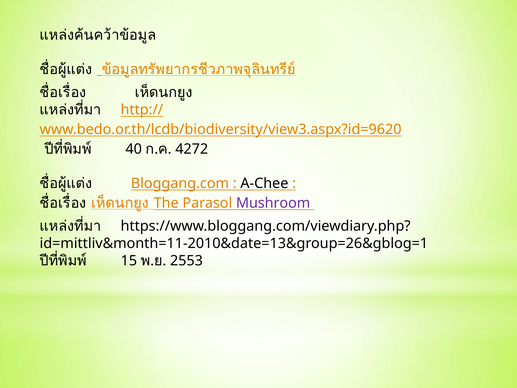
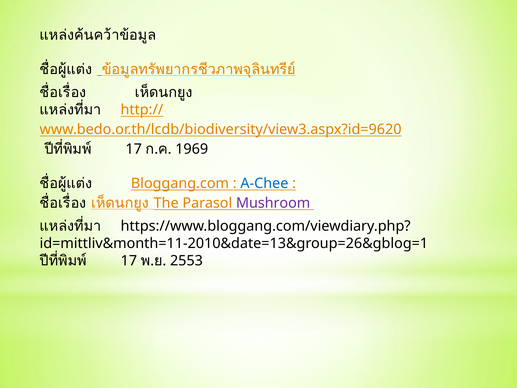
40: 40 -> 17 (134, 149)
4272: 4272 -> 1969 (192, 149)
A-Chee colour: black -> blue (264, 183)
15: 15 -> 17 (129, 260)
